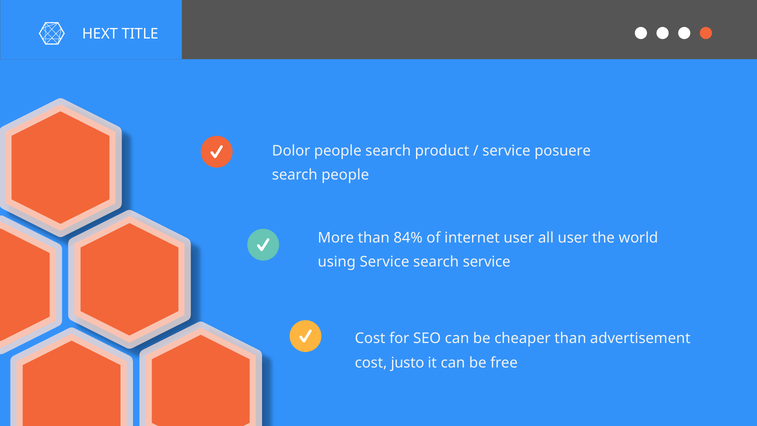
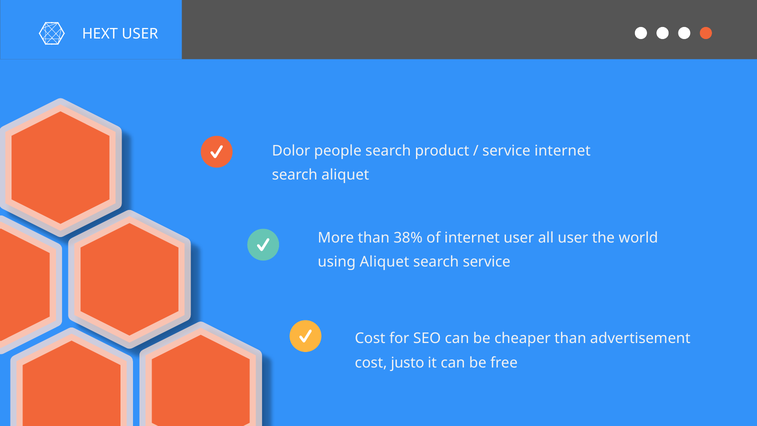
HEXT TITLE: TITLE -> USER (140, 34)
service posuere: posuere -> internet (563, 151)
search people: people -> aliquet (345, 175)
84%: 84% -> 38% (408, 238)
using Service: Service -> Aliquet (384, 262)
